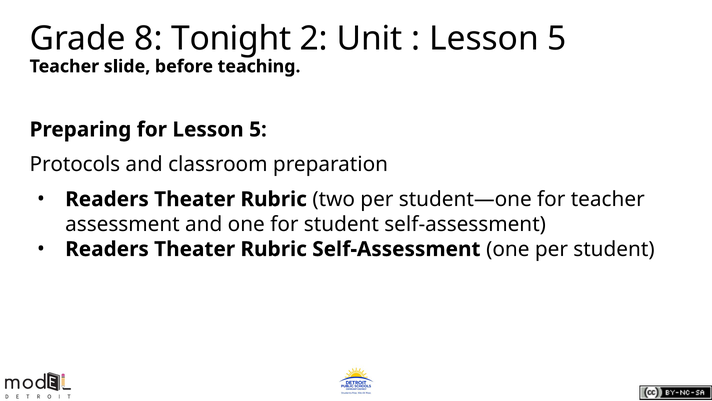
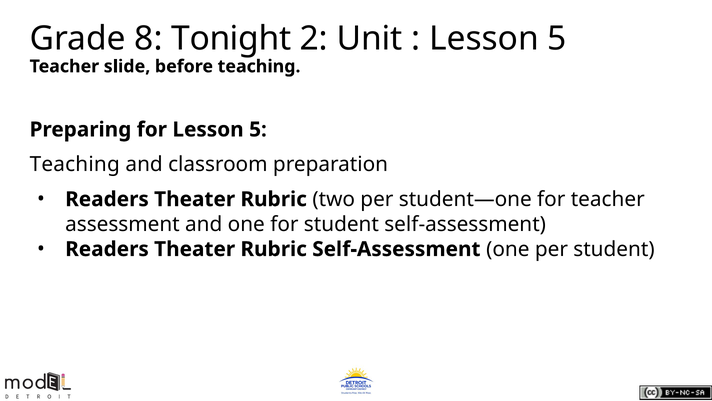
Protocols: Protocols -> Teaching (75, 164)
